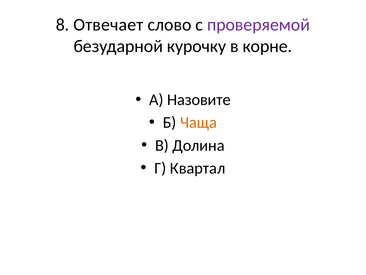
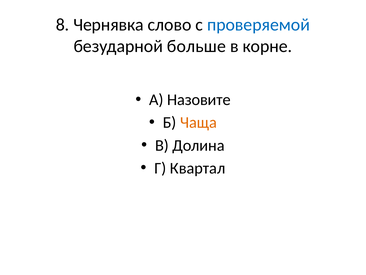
Отвечает: Отвечает -> Чернявка (108, 25)
проверяемой colour: purple -> blue (258, 25)
курочку: курочку -> больше (196, 46)
